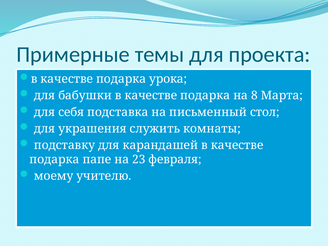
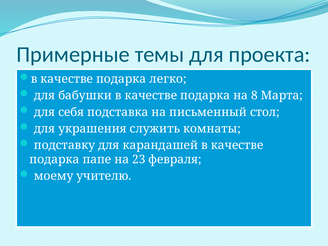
урока: урока -> легко (168, 79)
